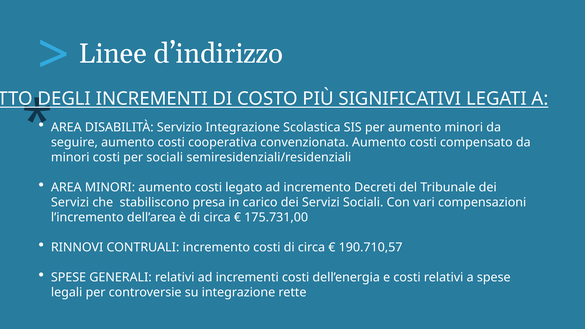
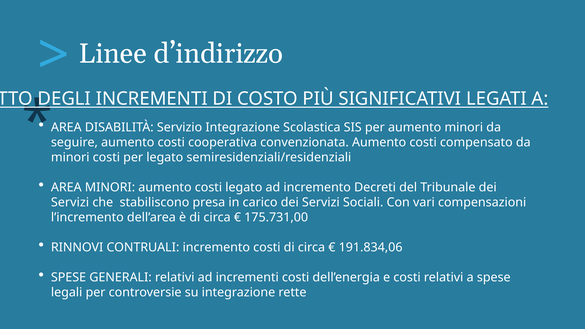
per sociali: sociali -> legato (165, 157)
190.710,57: 190.710,57 -> 191.834,06 (371, 247)
